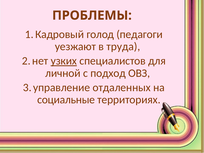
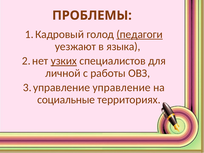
педагоги underline: none -> present (140, 34)
труда: труда -> языка (123, 47)
подход: подход -> работы (108, 73)
отдаленных: отдаленных -> управление (122, 87)
